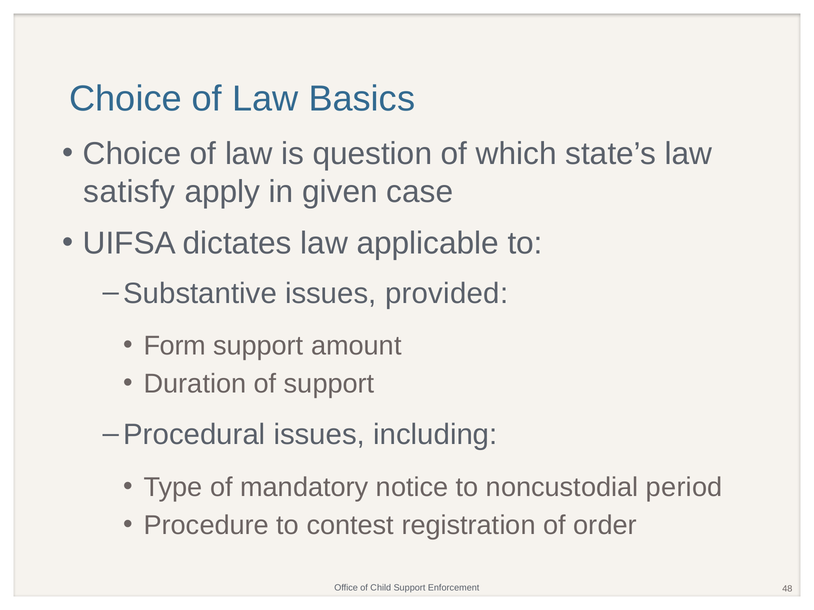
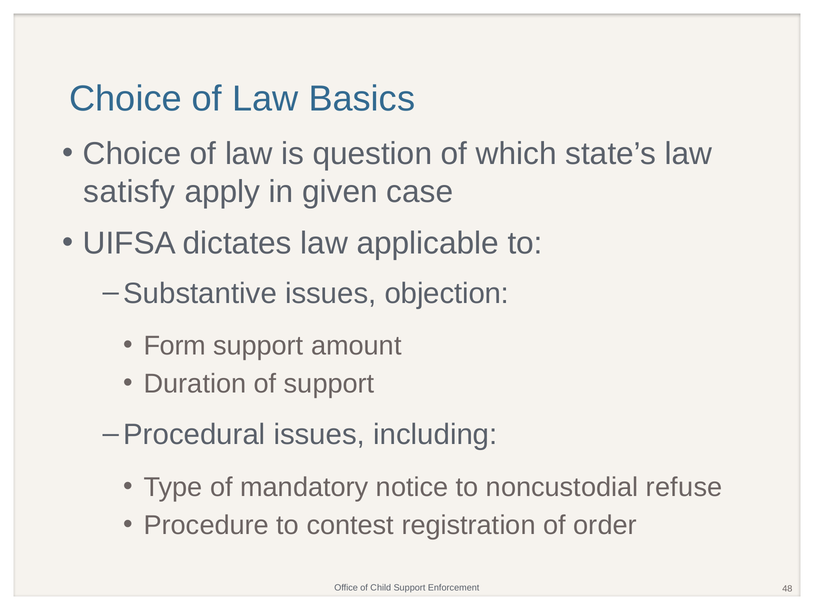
provided: provided -> objection (447, 294)
period: period -> refuse (684, 488)
